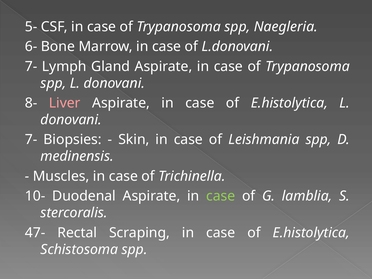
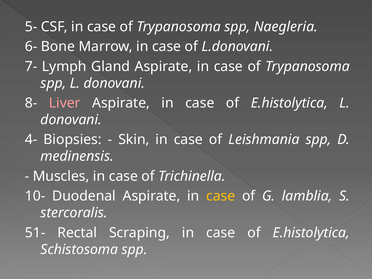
7-: 7- -> 4- (31, 140)
case colour: light green -> yellow (221, 196)
47-: 47- -> 51- (35, 233)
